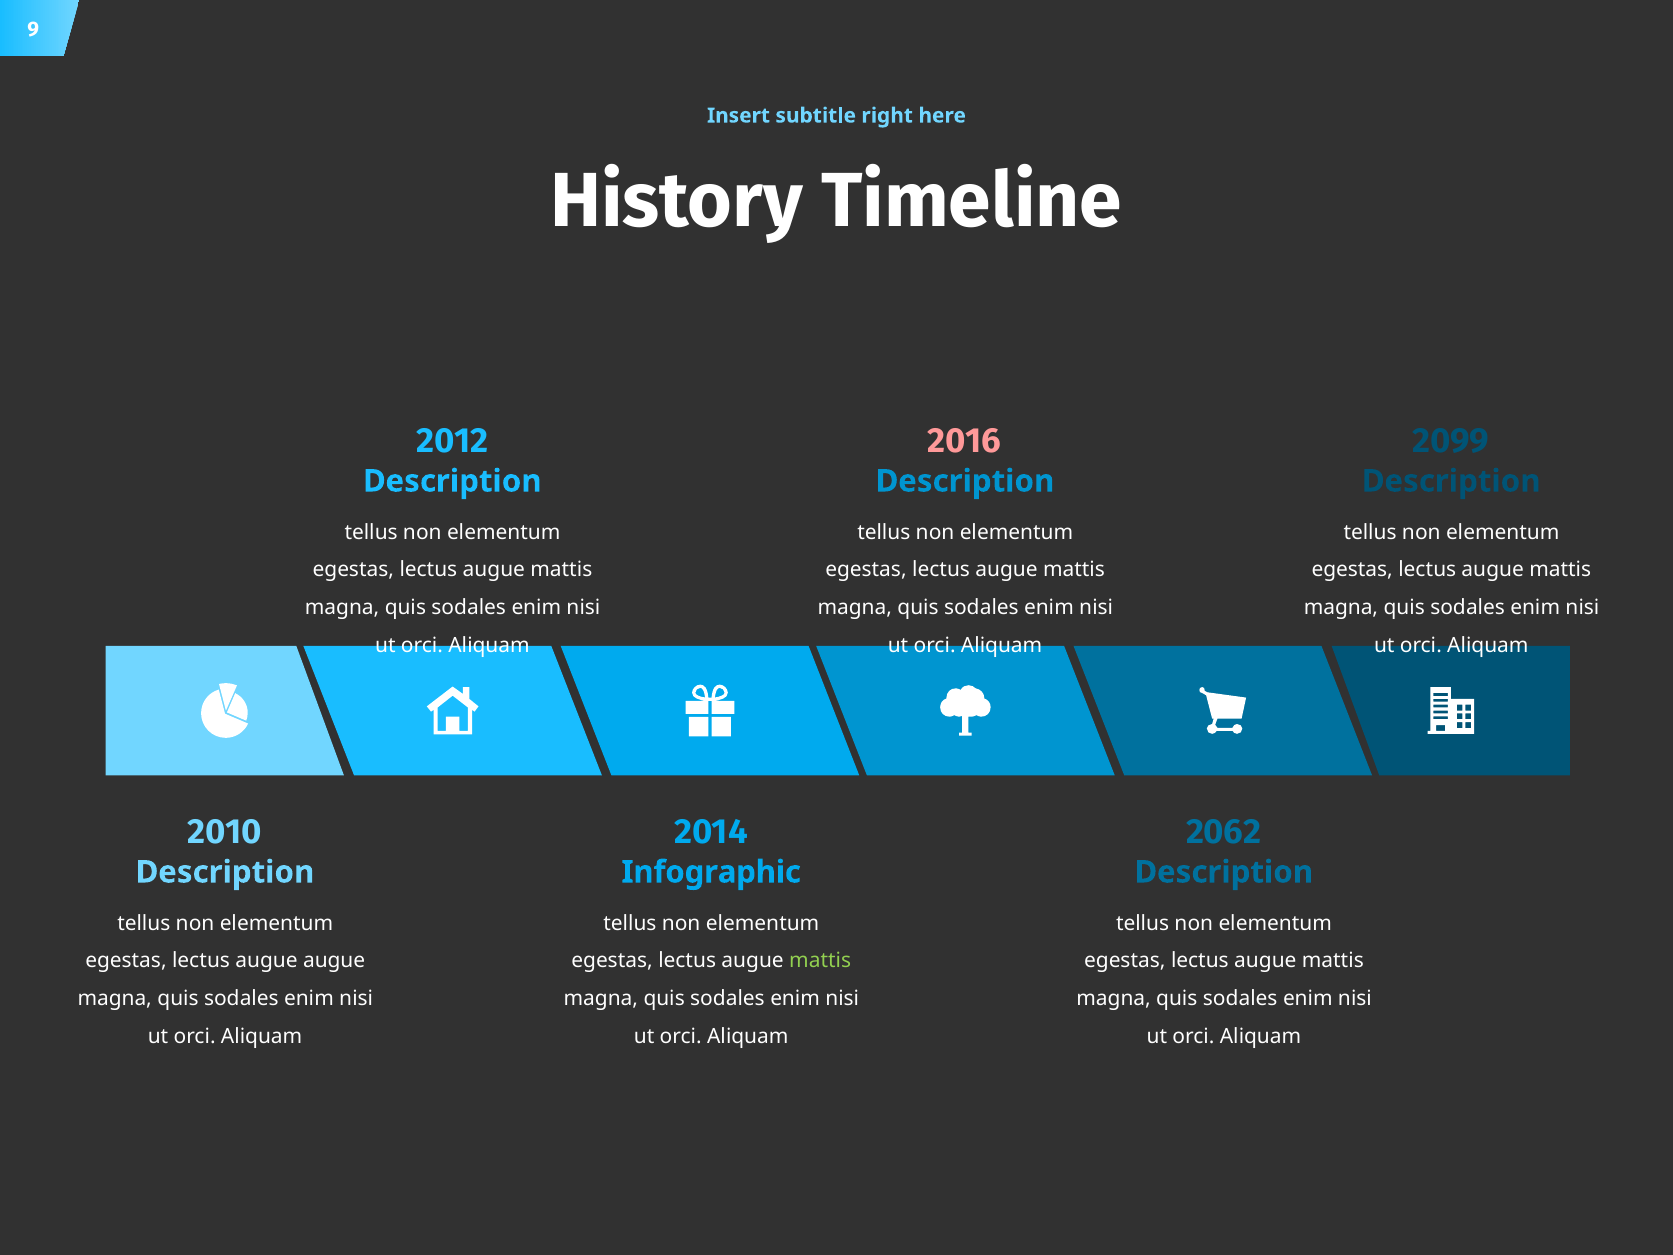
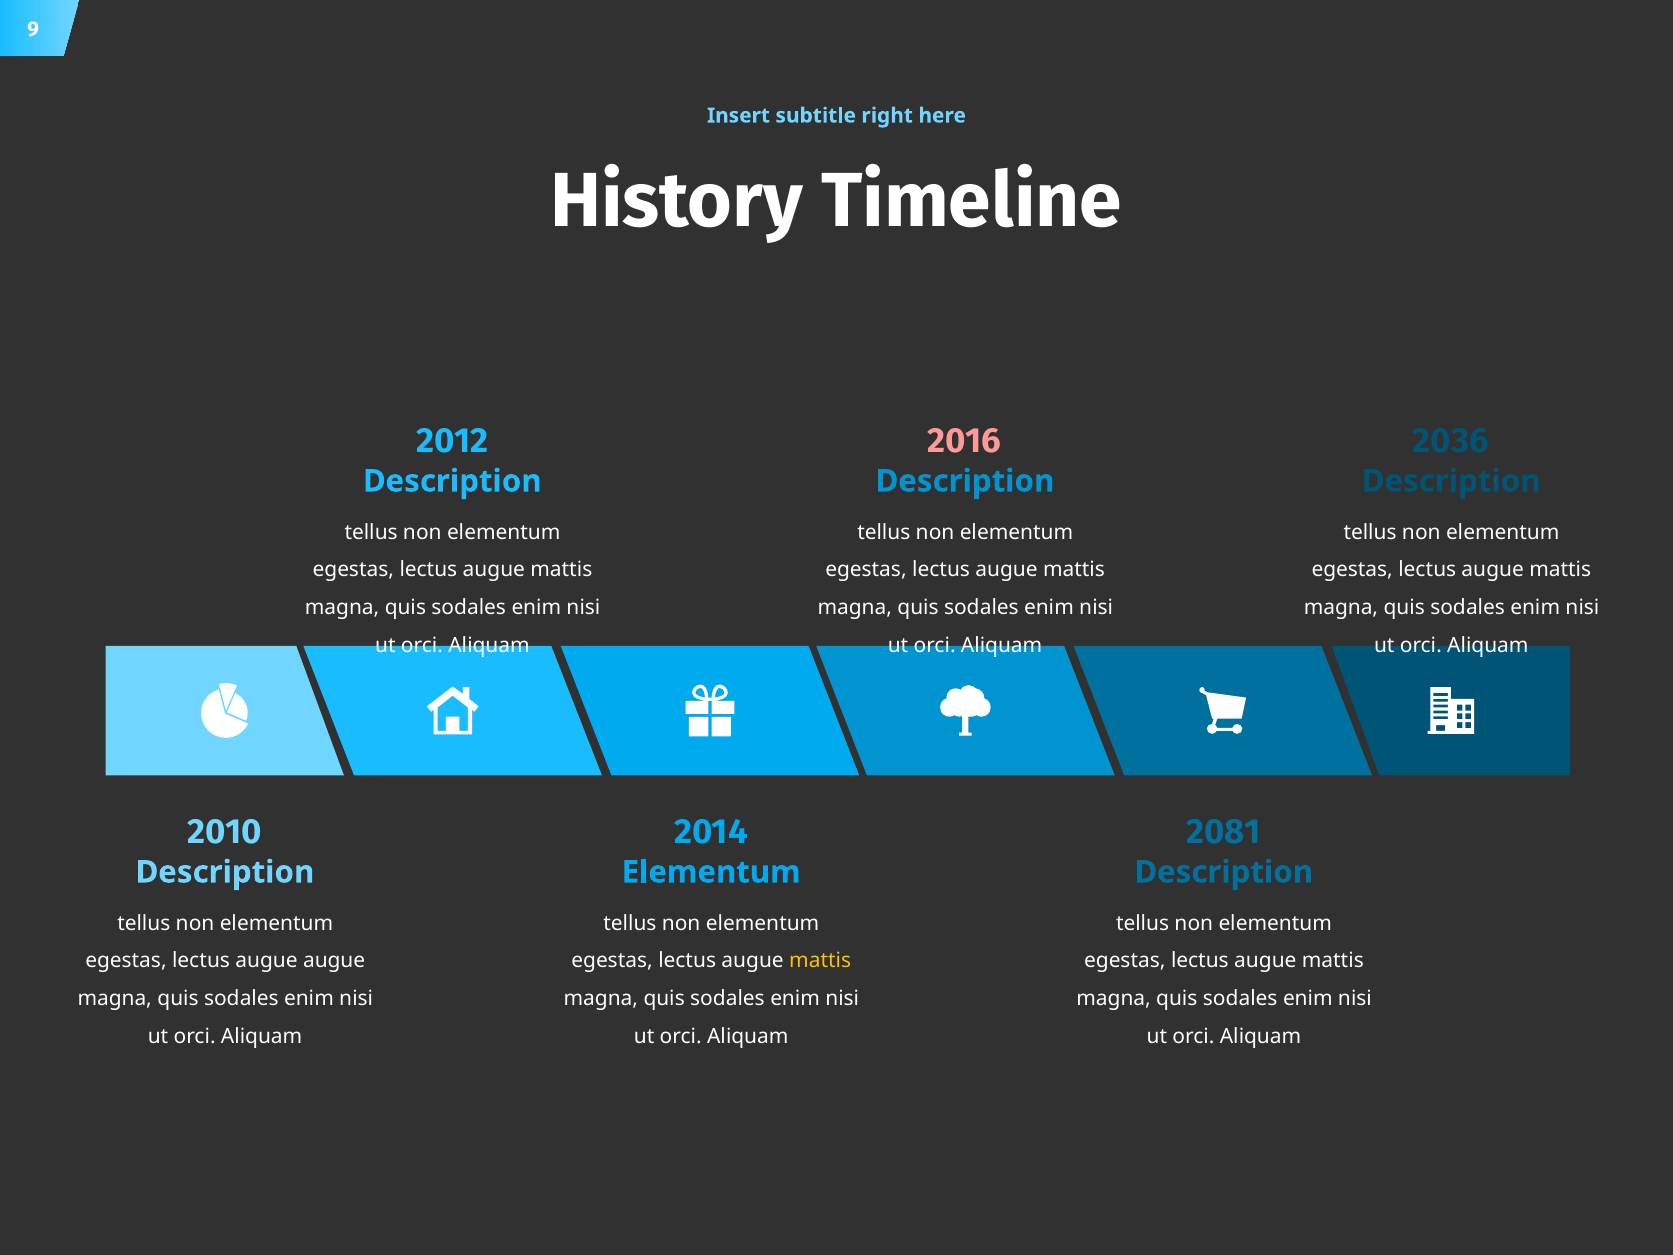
2099: 2099 -> 2036 (1451, 441)
2062: 2062 -> 2081 (1224, 832)
Infographic: Infographic -> Elementum (711, 872)
mattis colour: light green -> yellow (820, 961)
